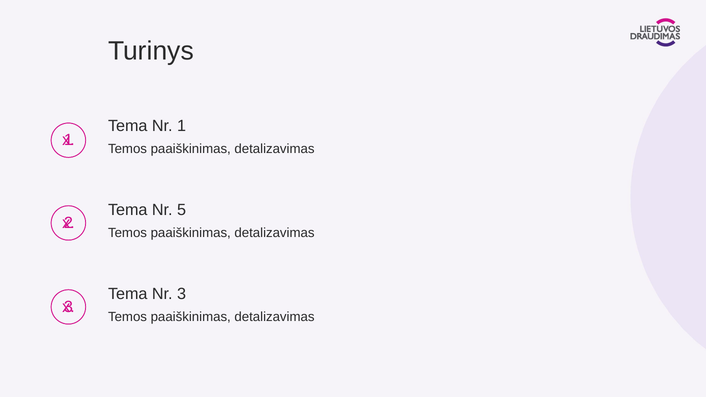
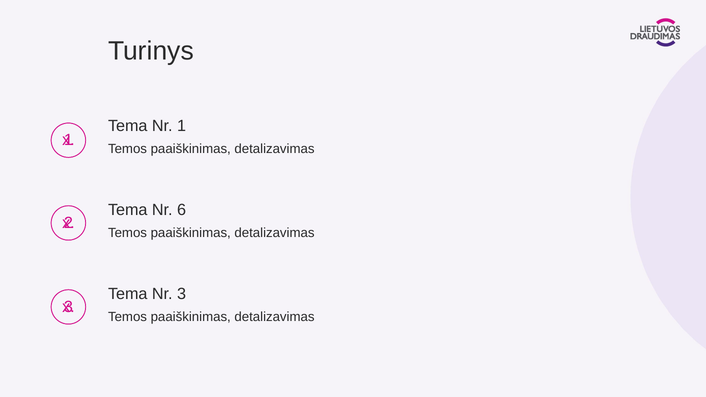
5: 5 -> 6 (182, 210)
